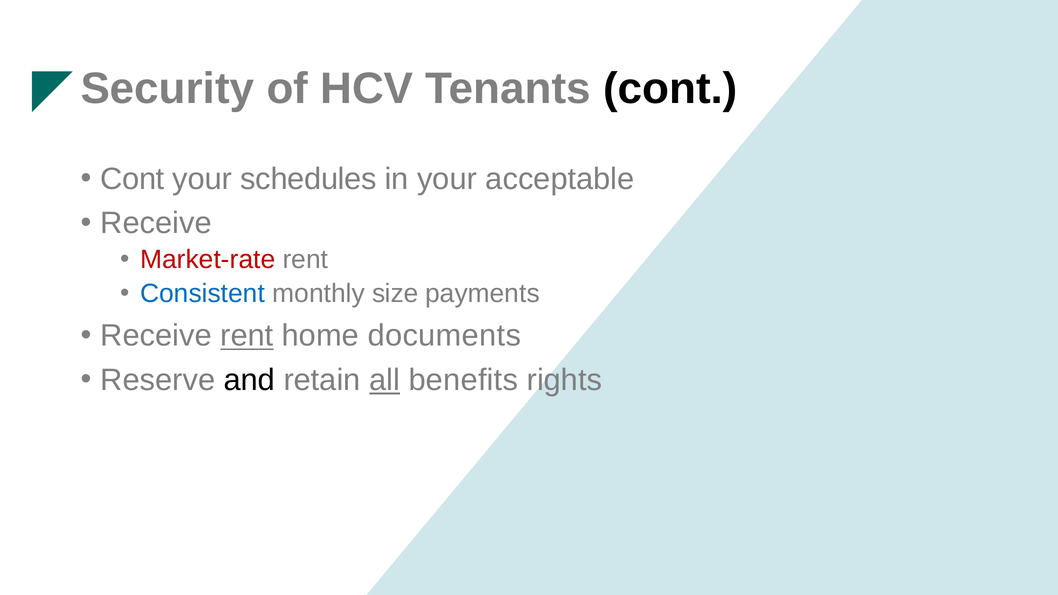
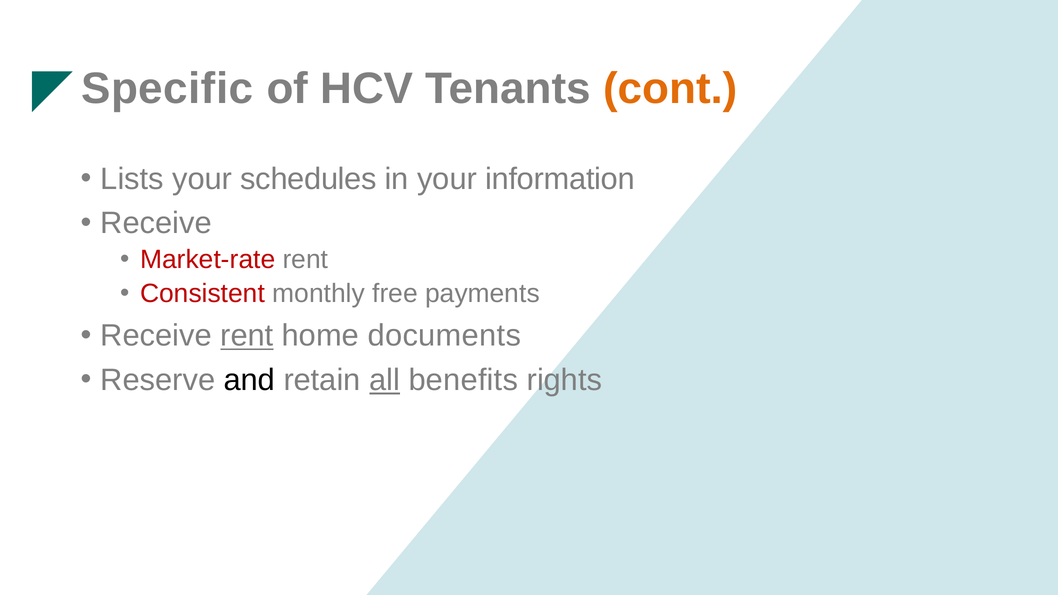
Security: Security -> Specific (167, 89)
cont colour: black -> orange (670, 89)
Cont: Cont -> Lists (132, 179)
acceptable: acceptable -> information (560, 179)
Consistent colour: blue -> red (203, 294)
size: size -> free (395, 294)
